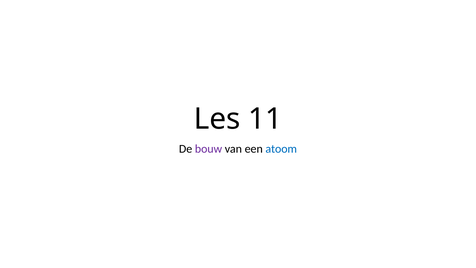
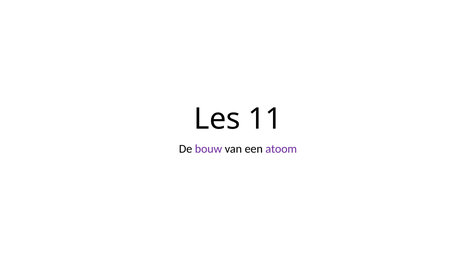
atoom colour: blue -> purple (281, 149)
